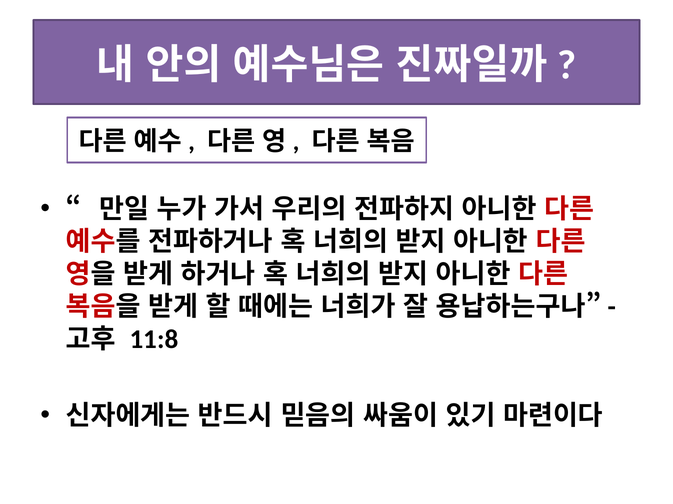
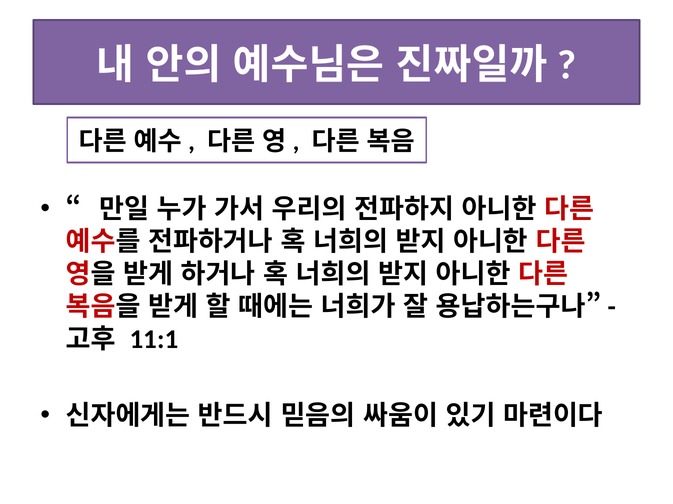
11:8: 11:8 -> 11:1 (154, 340)
